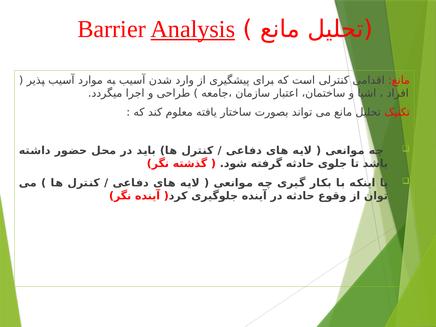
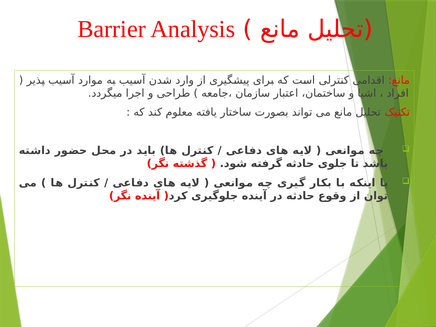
Analysis underline: present -> none (193, 29)
